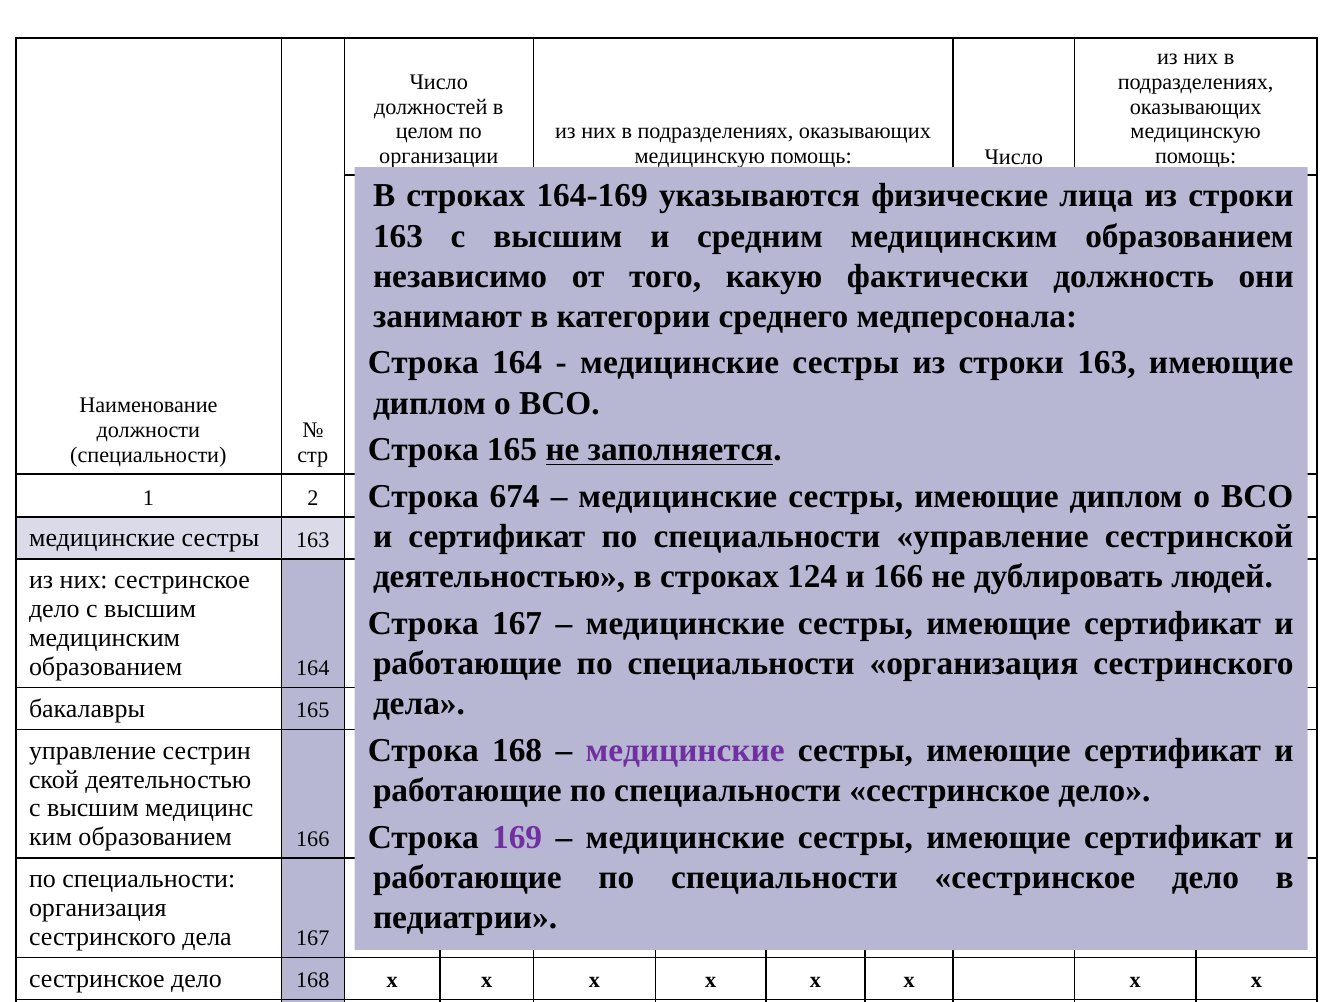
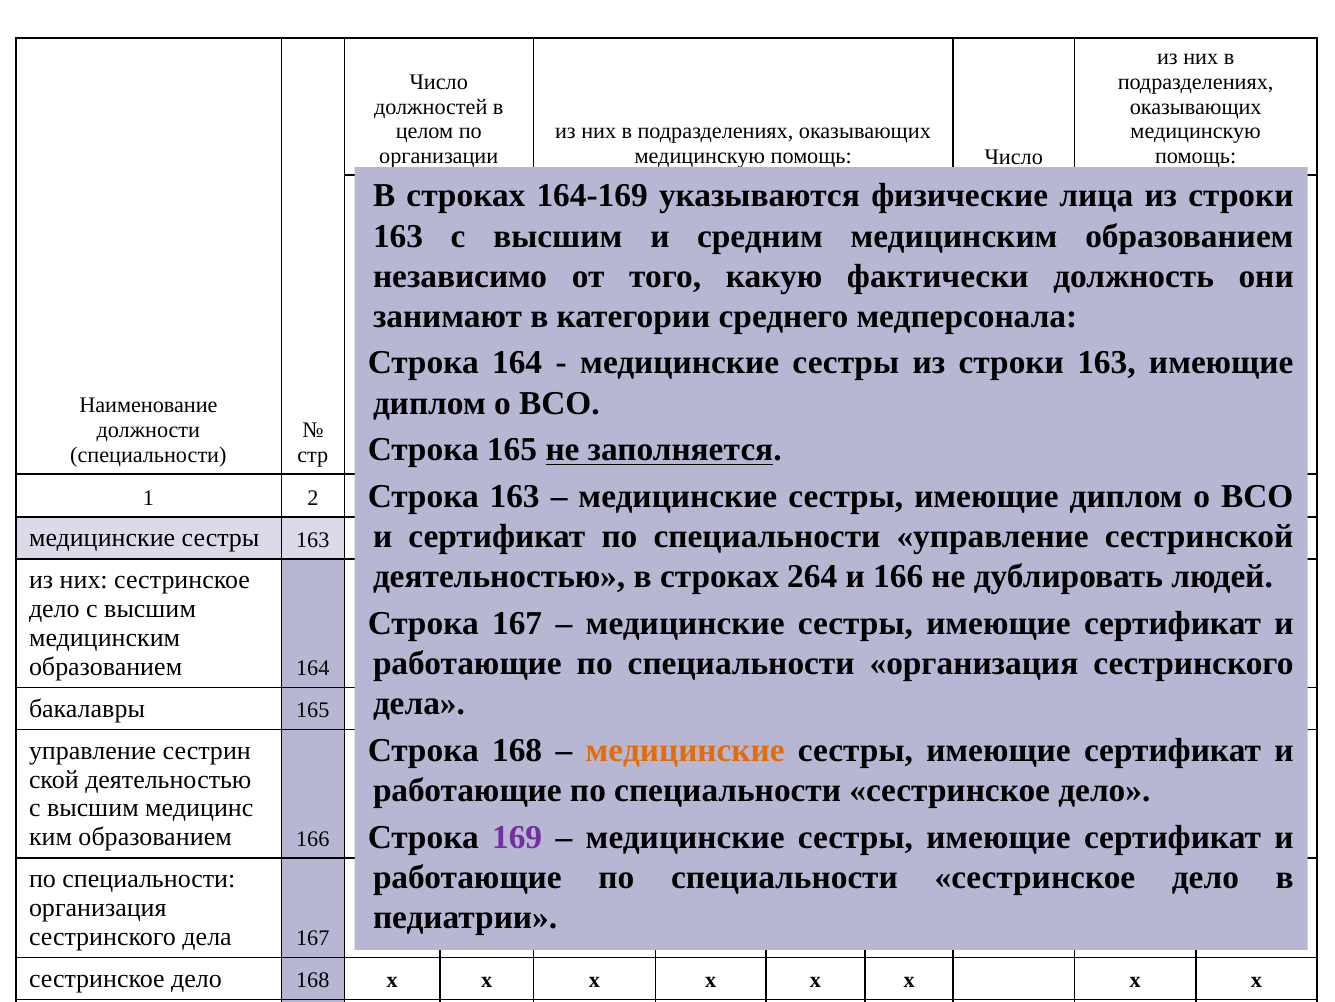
674: 674 -> 163 (515, 496)
124: 124 -> 264 (812, 576)
медицинские colour: purple -> orange (685, 750)
